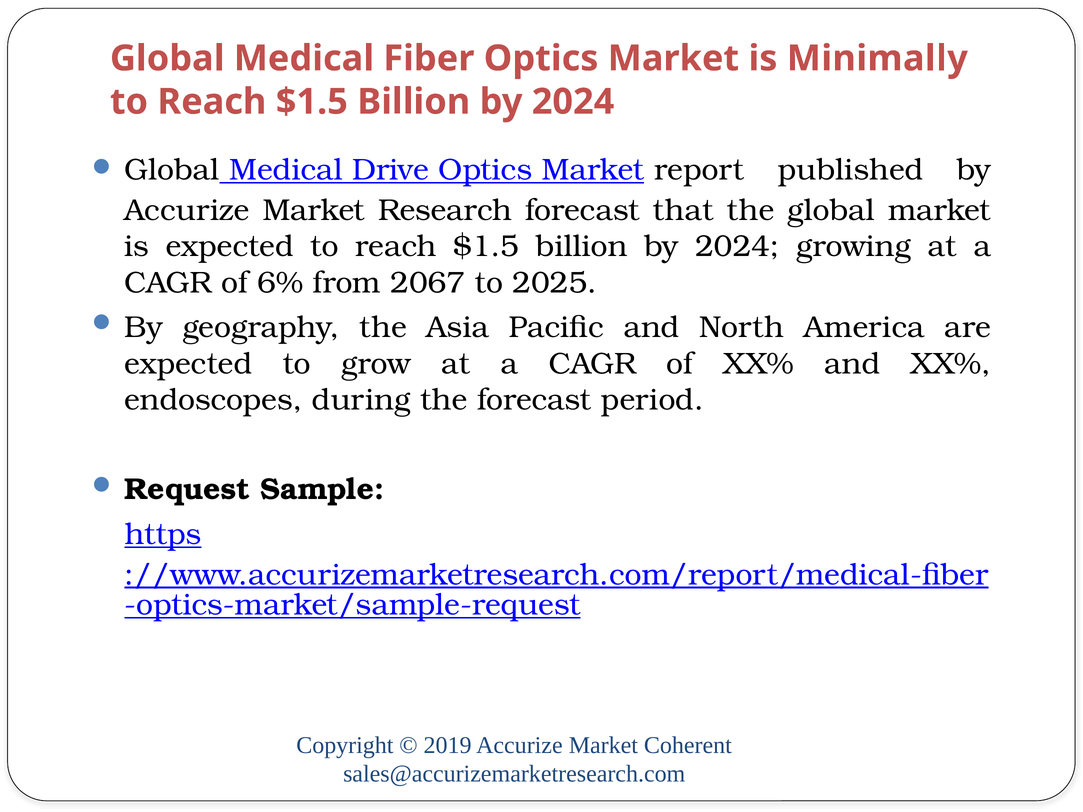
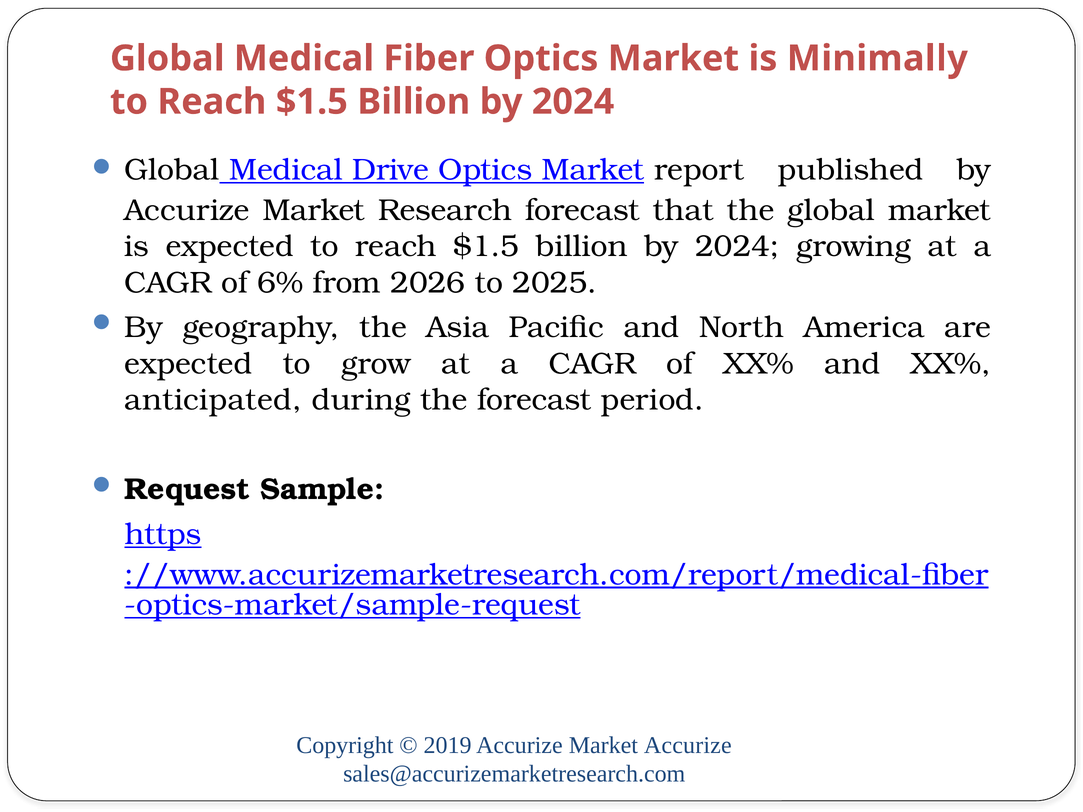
2067: 2067 -> 2026 (428, 283)
endoscopes: endoscopes -> anticipated (213, 400)
Market Coherent: Coherent -> Accurize (688, 745)
